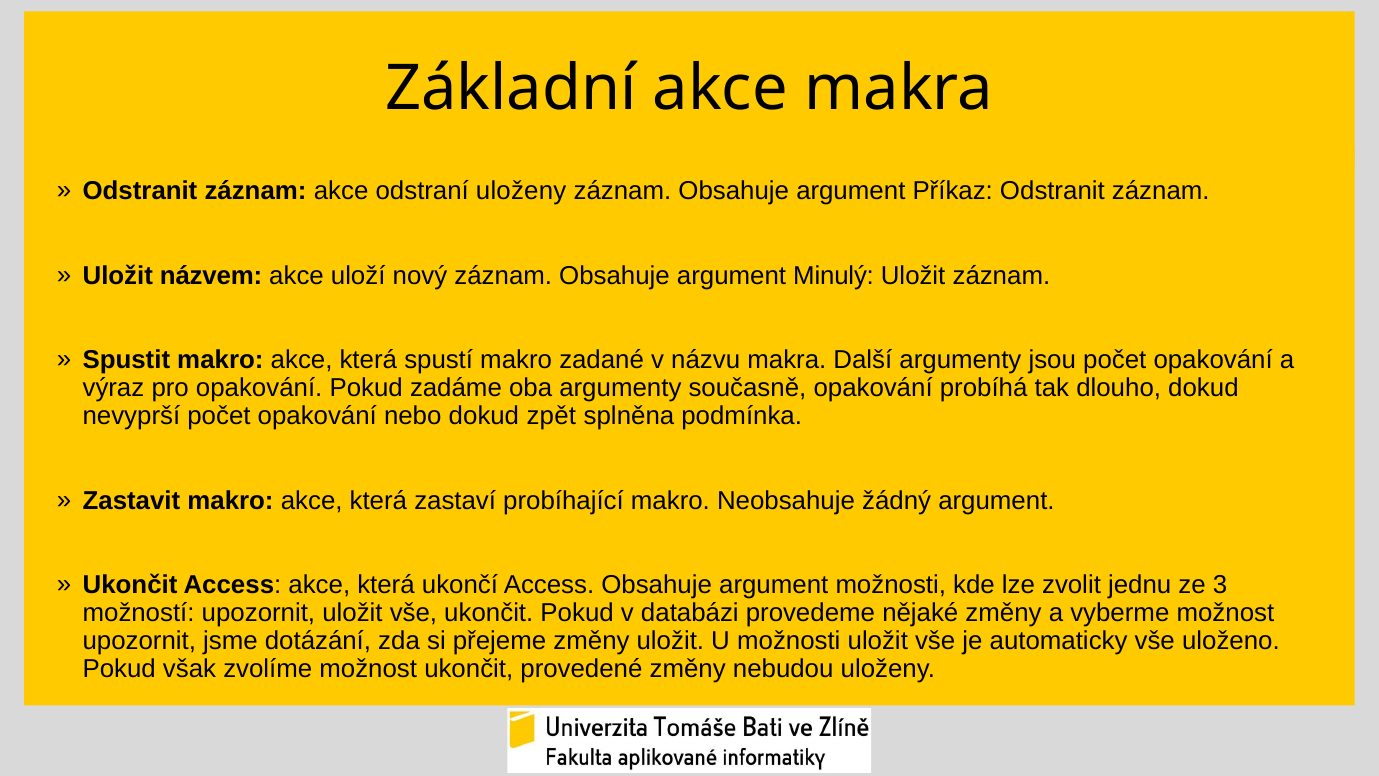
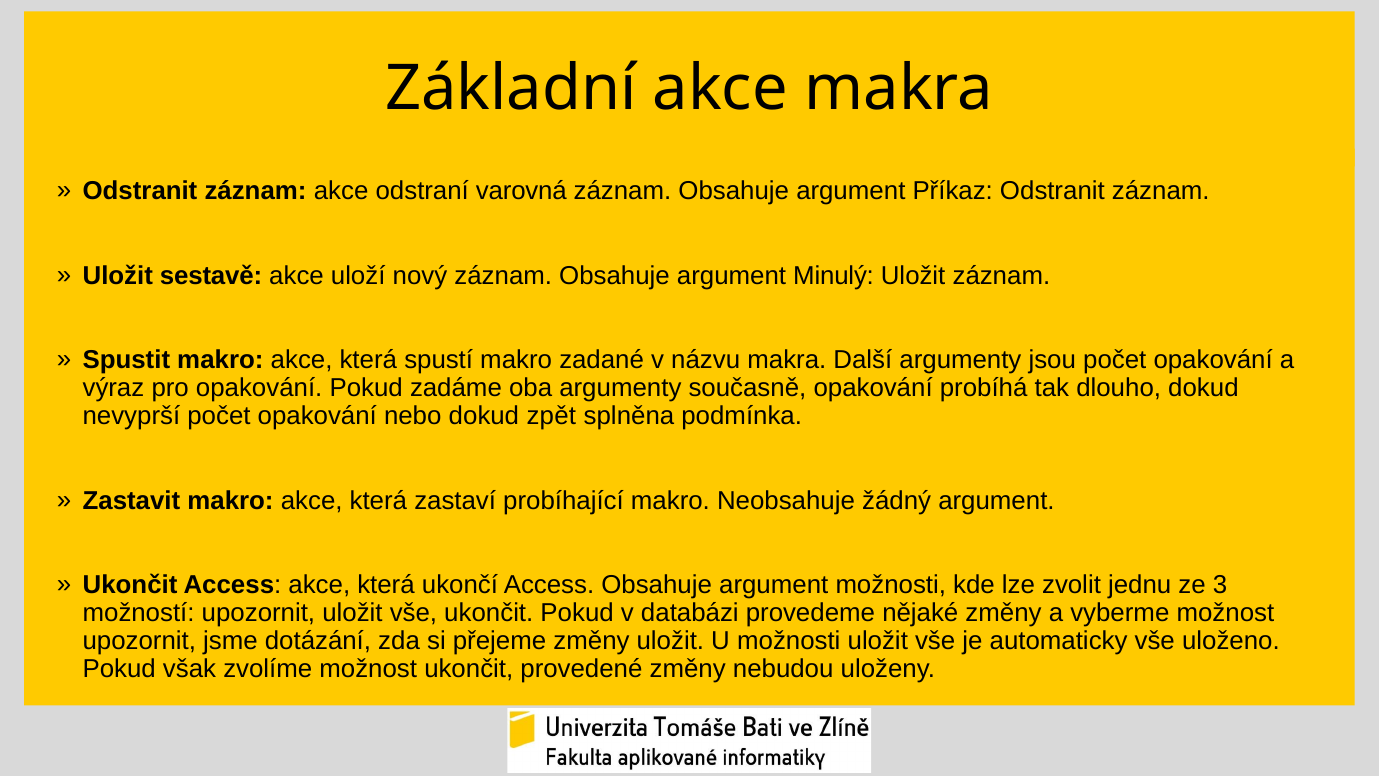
odstraní uloženy: uloženy -> varovná (521, 191)
názvem: názvem -> sestavě (211, 276)
